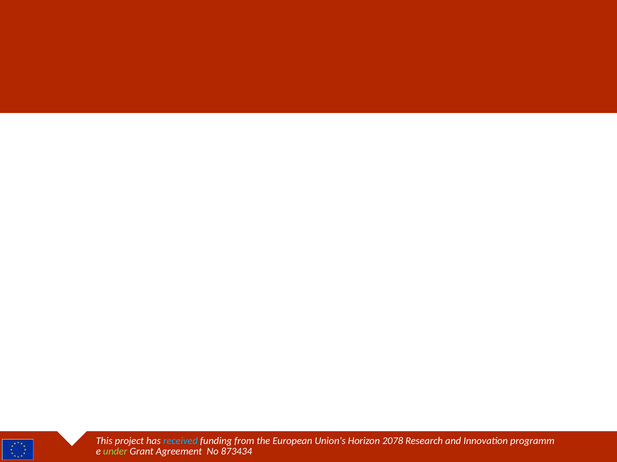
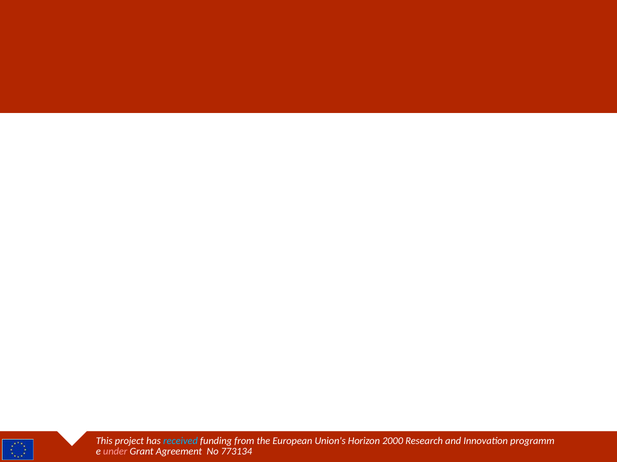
2078: 2078 -> 2000 (393, 442)
under colour: light green -> pink (115, 452)
873434: 873434 -> 773134 (237, 452)
